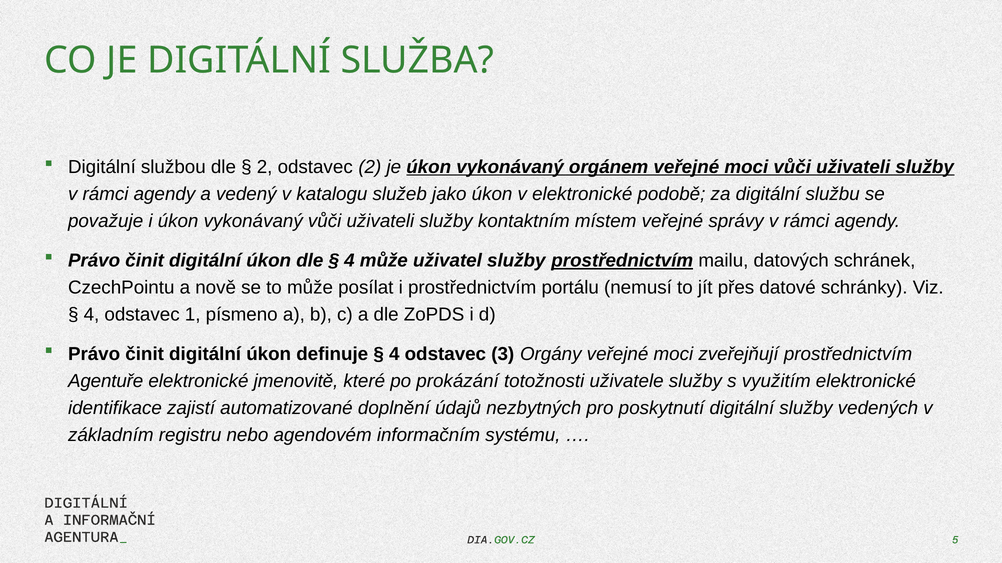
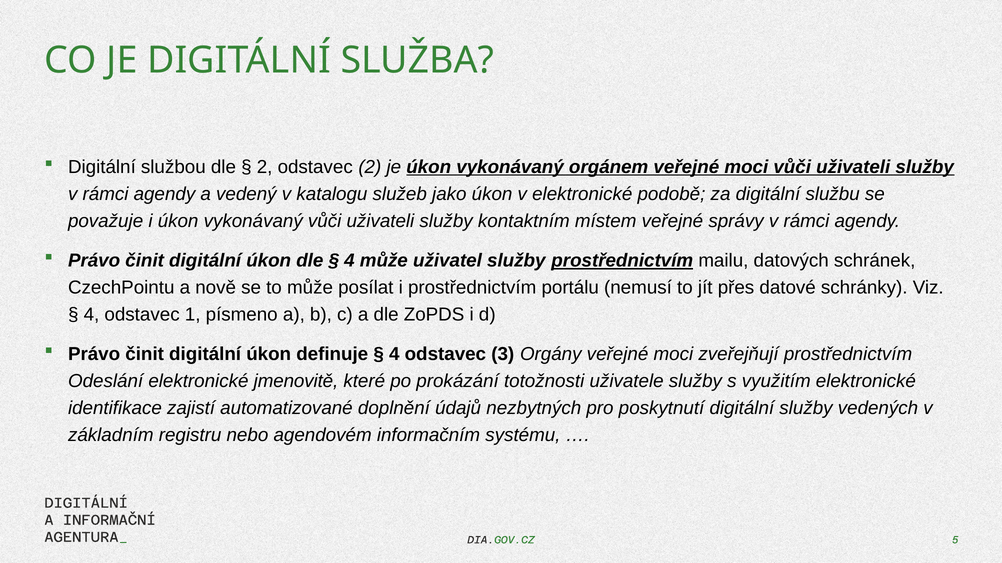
Agentuře: Agentuře -> Odeslání (106, 381)
